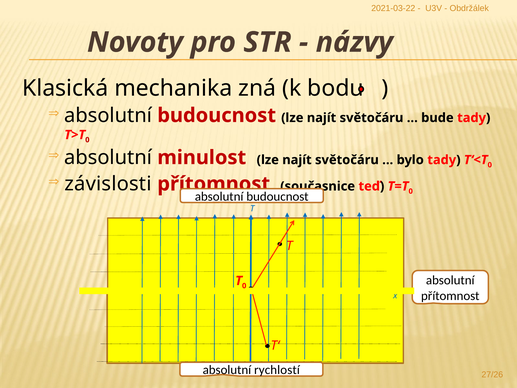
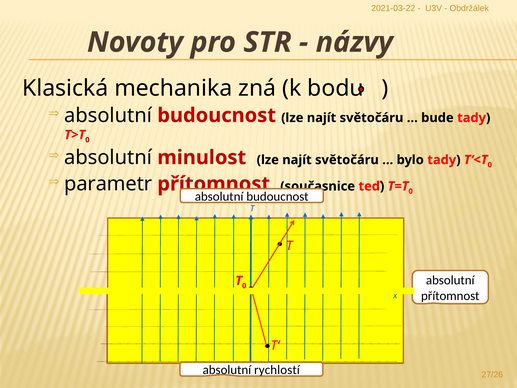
závislosti: závislosti -> parametr (108, 184)
